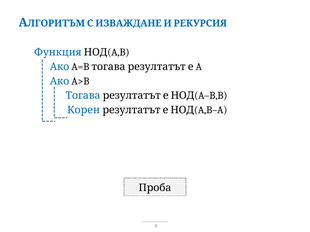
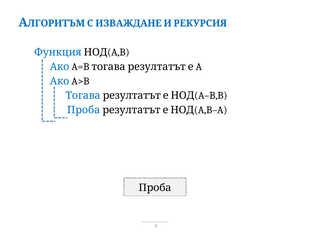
Корен: Корен -> Проба (84, 110)
